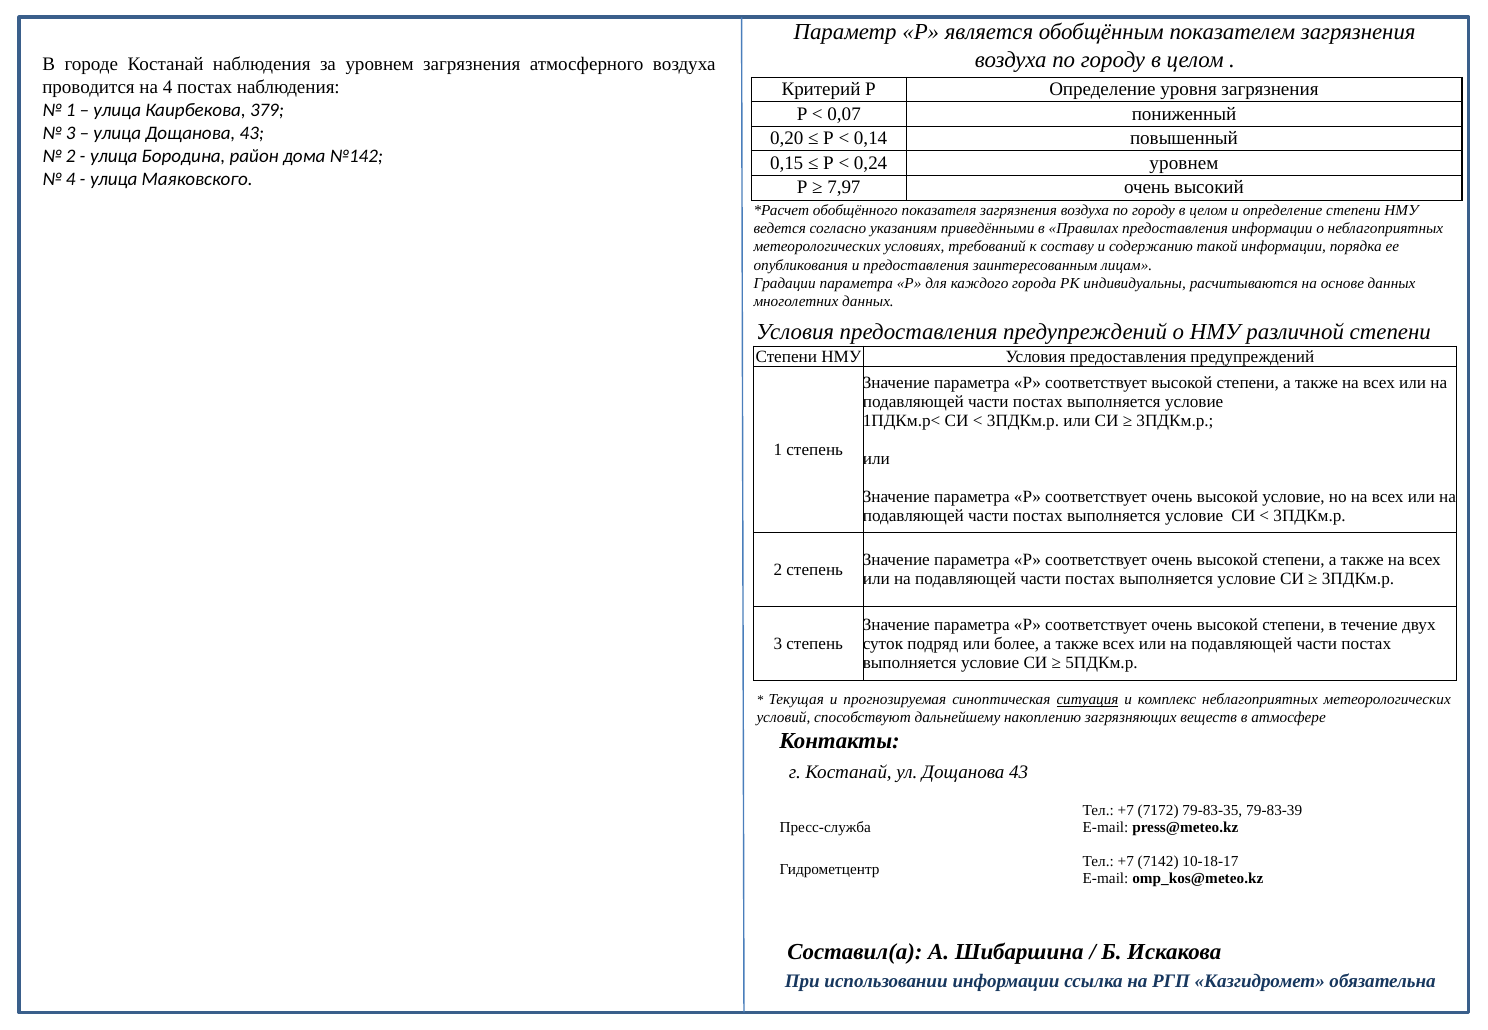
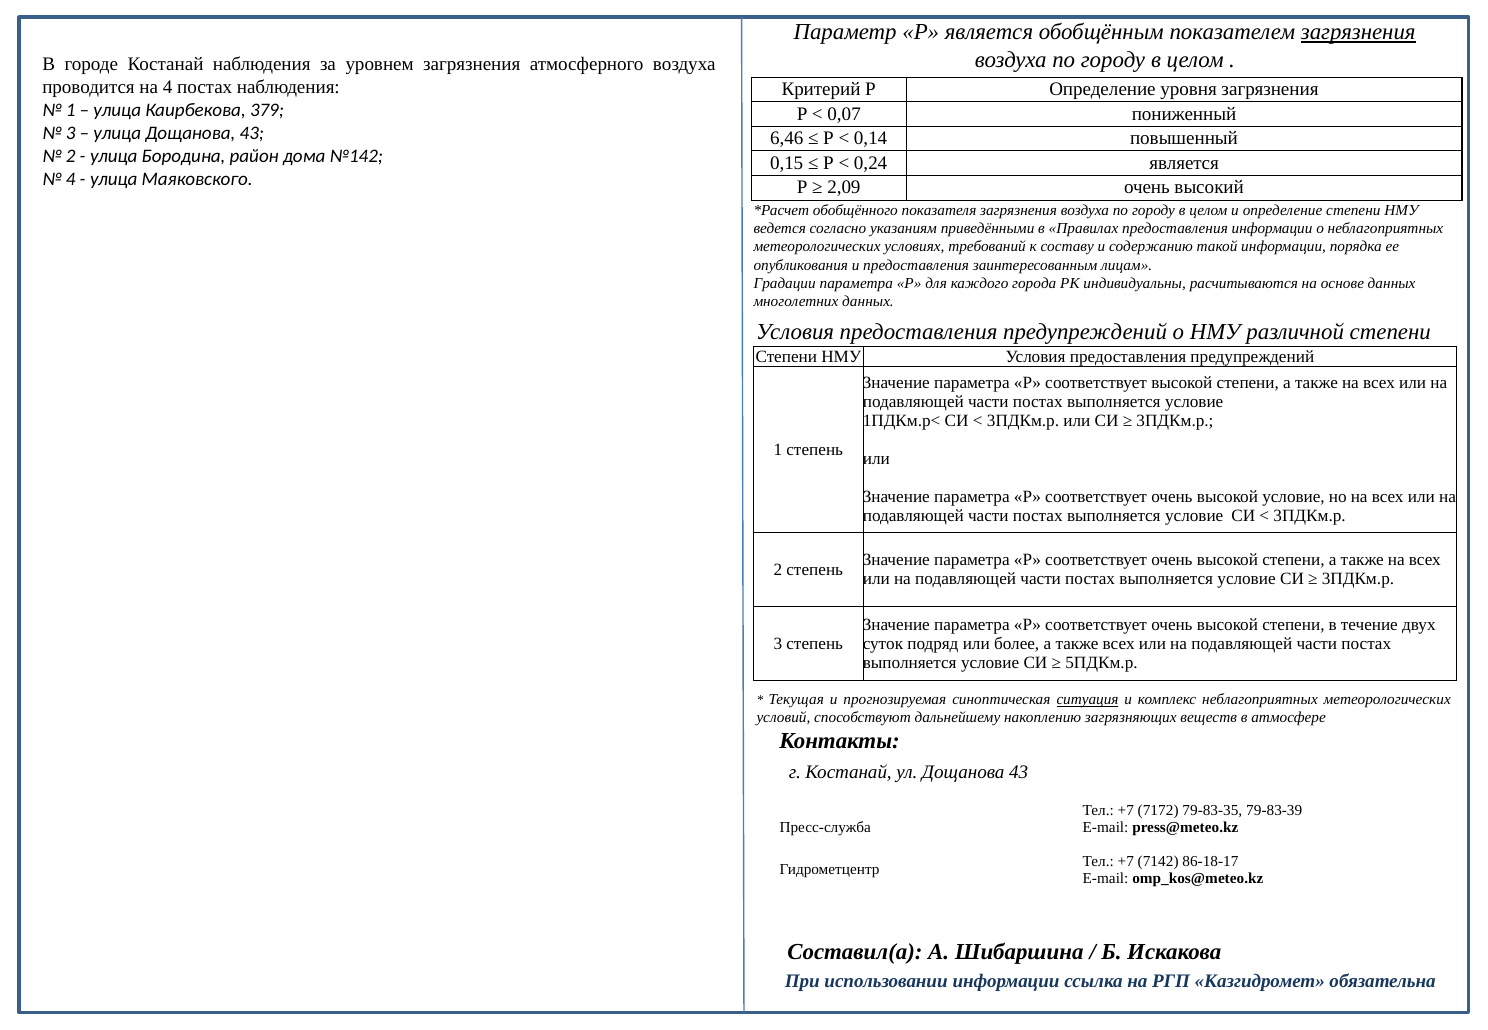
загрязнения underline: none -> present (1358, 32)
0,20: 0,20 -> 6,46 (787, 138)
0,24 уровнем: уровнем -> является (1184, 163)
7,97: 7,97 -> 2,09 (844, 188)
10-18-17: 10-18-17 -> 86-18-17 (1210, 861)
